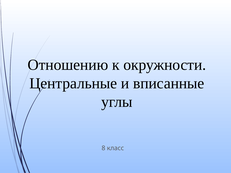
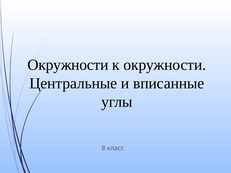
Отношению: Отношению -> Окружности (68, 65)
